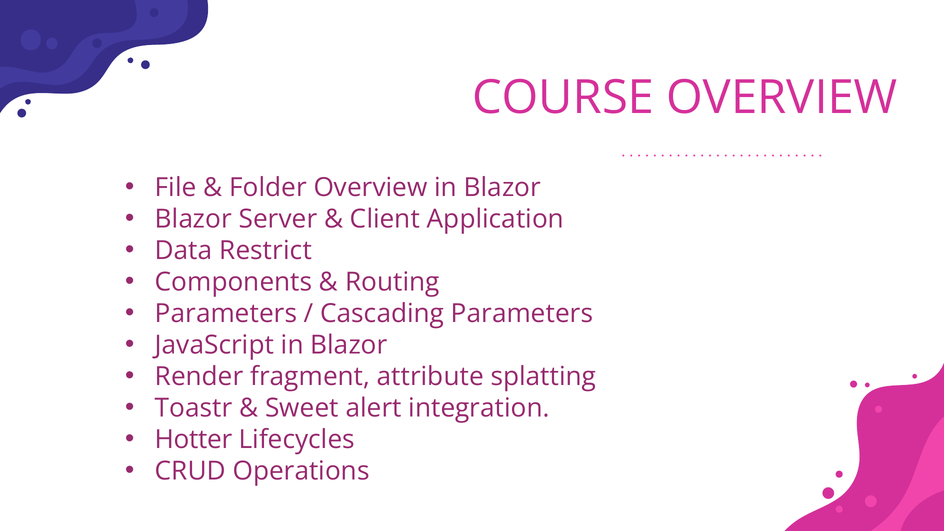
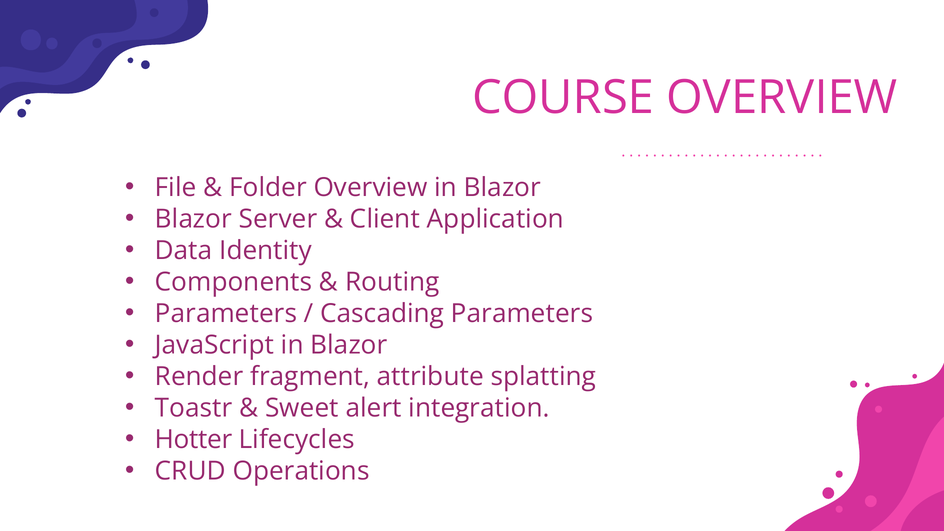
Restrict: Restrict -> Identity (266, 251)
